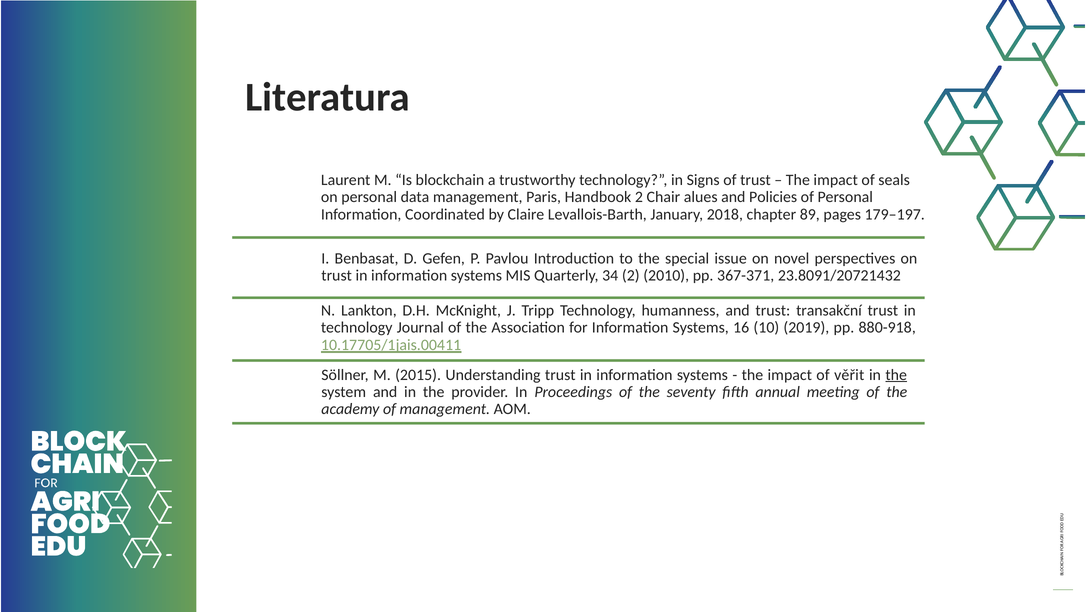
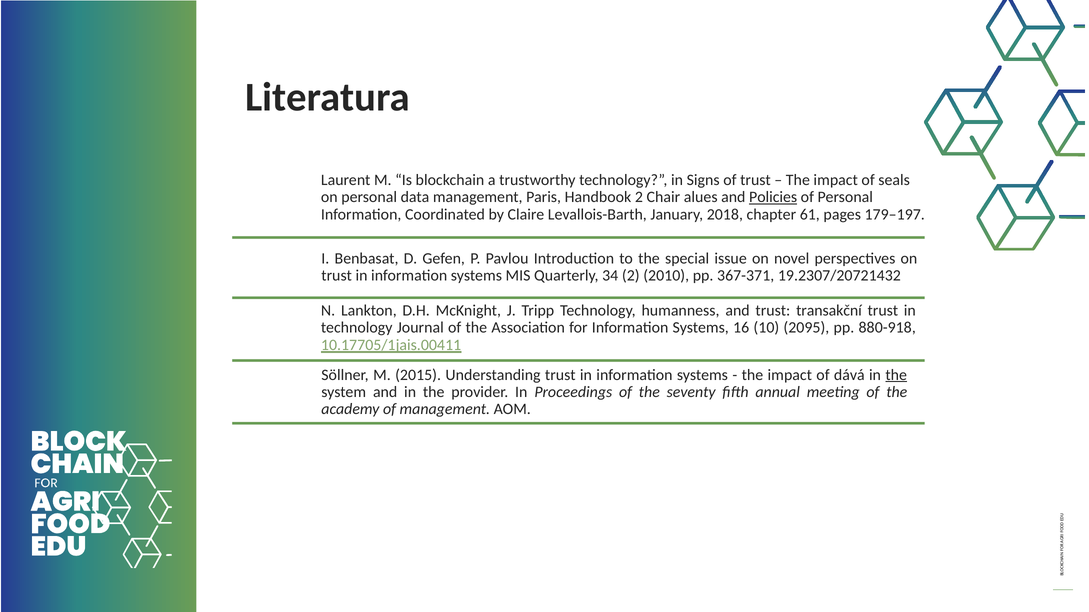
Policies underline: none -> present (773, 197)
89: 89 -> 61 (810, 215)
23.8091/20721432: 23.8091/20721432 -> 19.2307/20721432 (839, 276)
2019: 2019 -> 2095 (806, 328)
věřit: věřit -> dává (849, 375)
